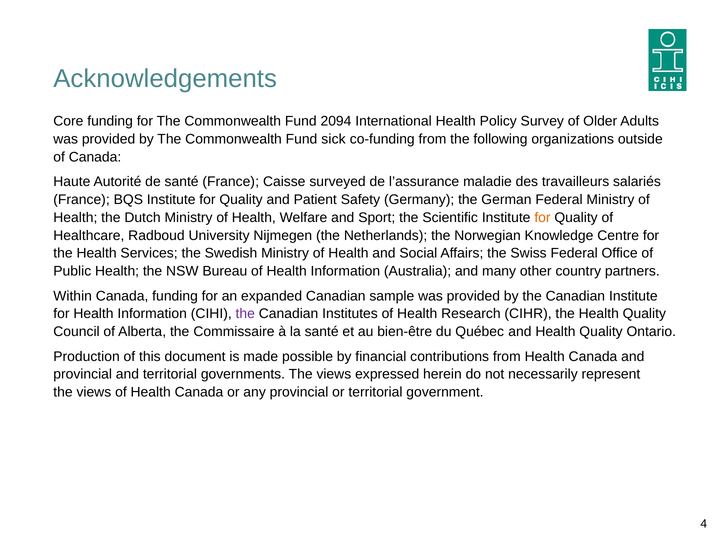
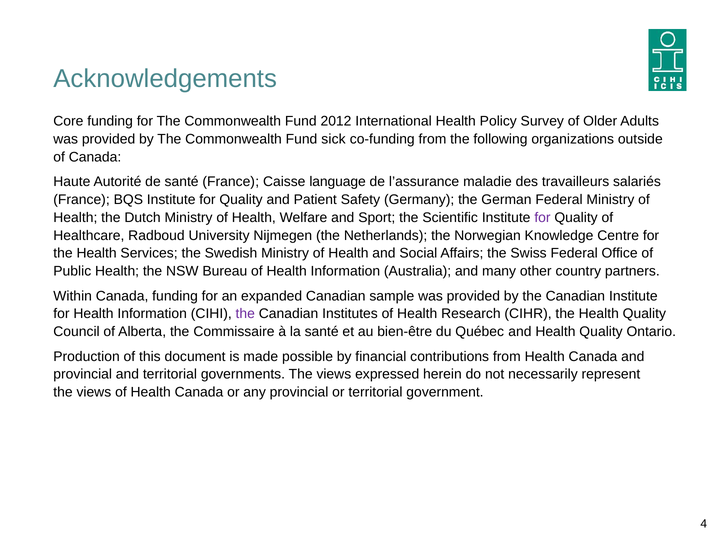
2094: 2094 -> 2012 (336, 121)
surveyed: surveyed -> language (338, 182)
for colour: orange -> purple (542, 217)
